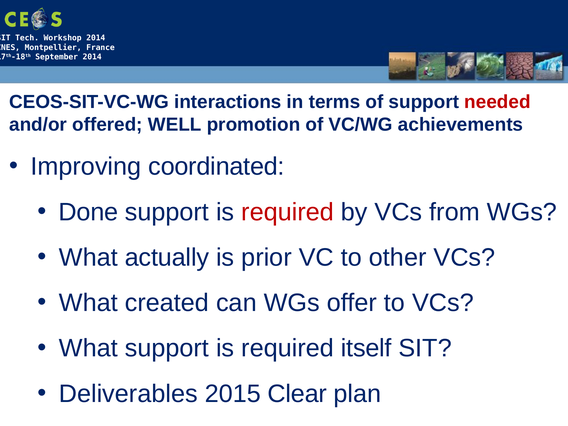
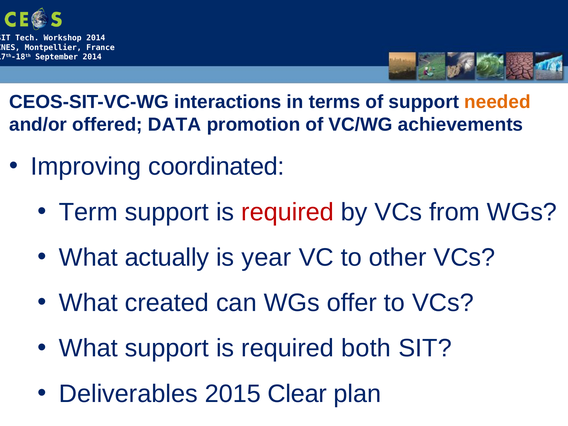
needed colour: red -> orange (497, 102)
WELL: WELL -> DATA (175, 124)
Done: Done -> Term (88, 212)
prior: prior -> year (266, 257)
itself: itself -> both (366, 348)
